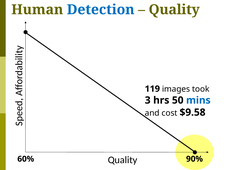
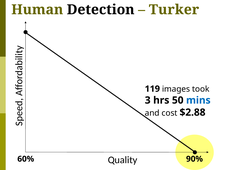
Detection colour: blue -> black (101, 10)
Quality: Quality -> Turker (174, 10)
$9.58: $9.58 -> $2.88 (193, 113)
